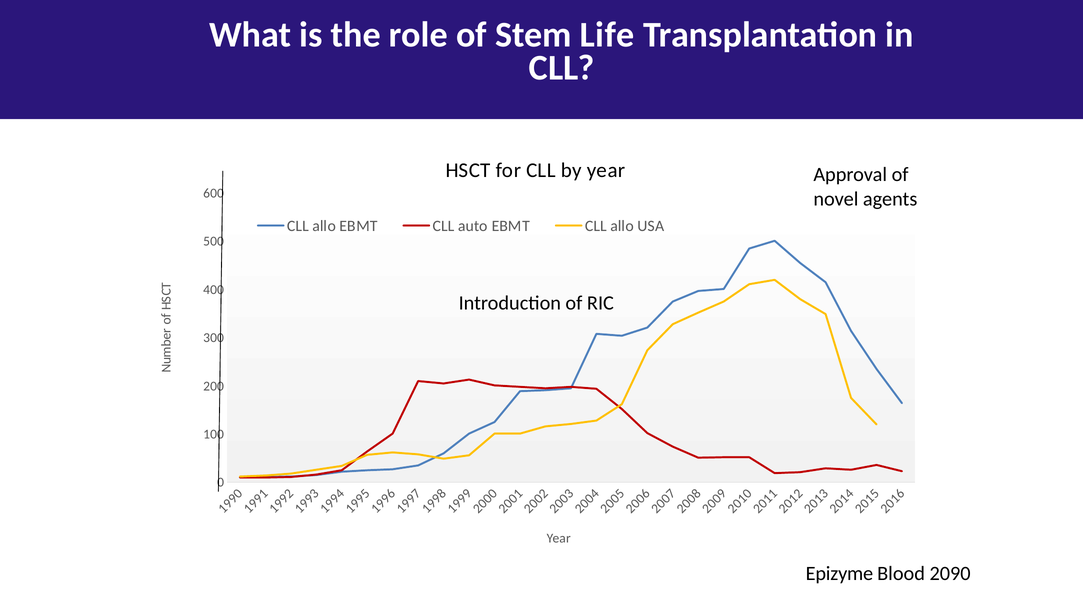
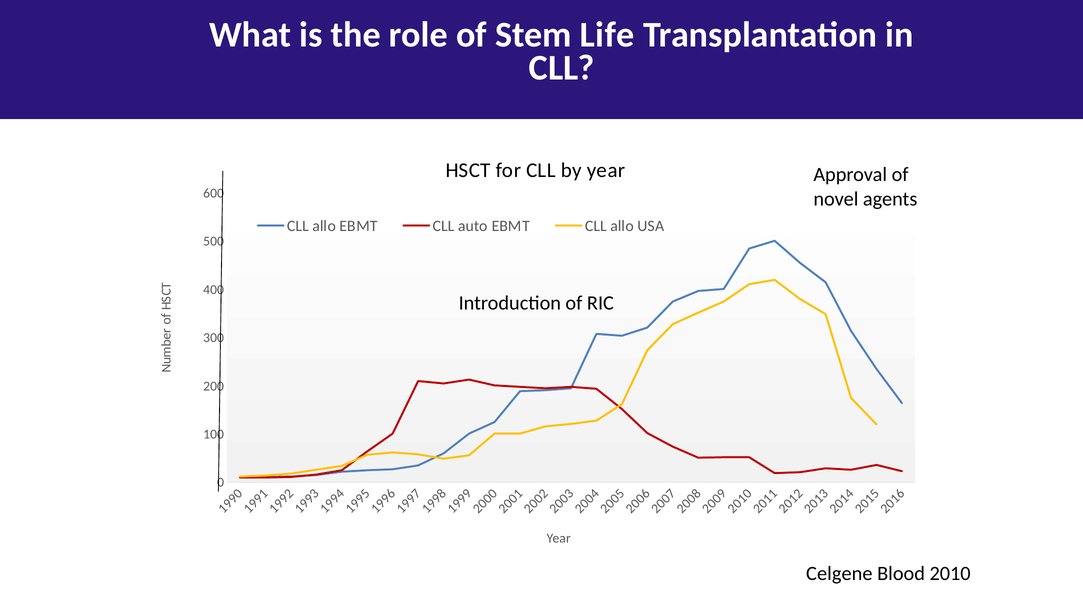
Epizyme: Epizyme -> Celgene (839, 574)
2090: 2090 -> 2010 (950, 574)
